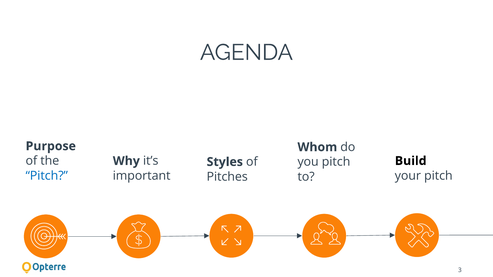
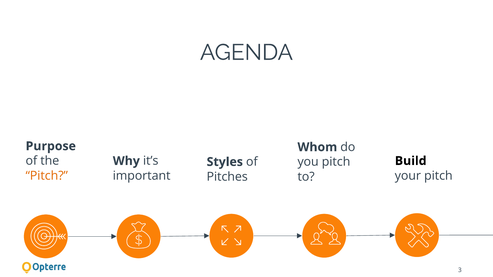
Pitch colour: blue -> orange (47, 176)
